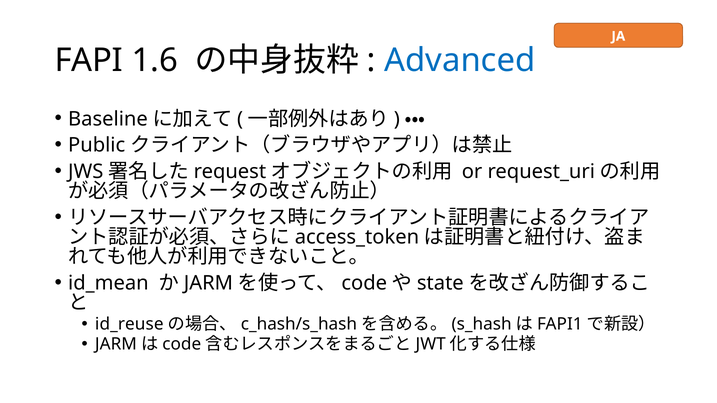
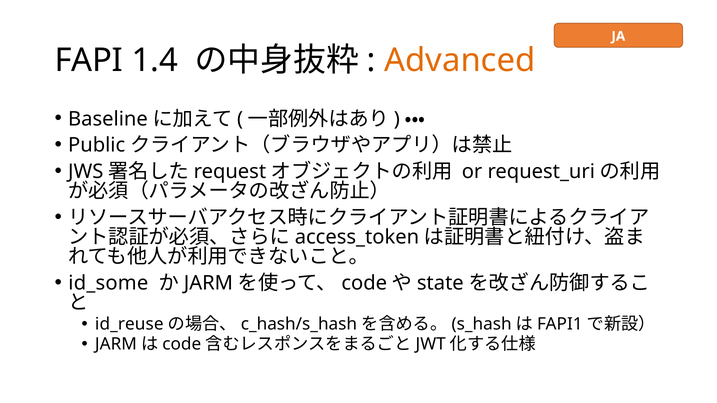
1.6: 1.6 -> 1.4 (155, 60)
Advanced colour: blue -> orange (460, 60)
id_mean: id_mean -> id_some (108, 283)
